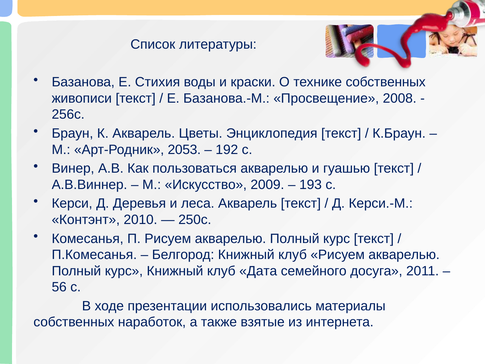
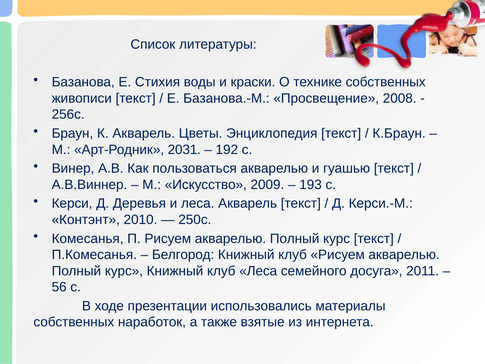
2053: 2053 -> 2031 (184, 149)
клуб Дата: Дата -> Леса (258, 271)
